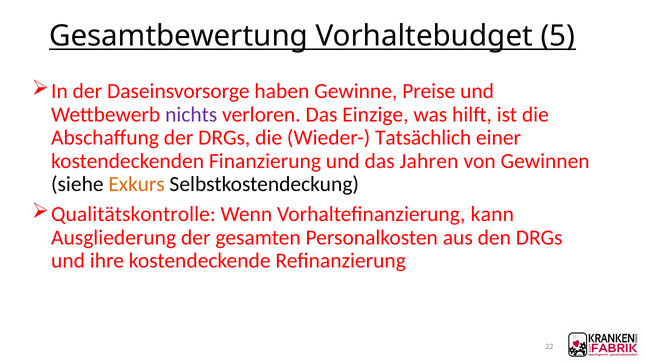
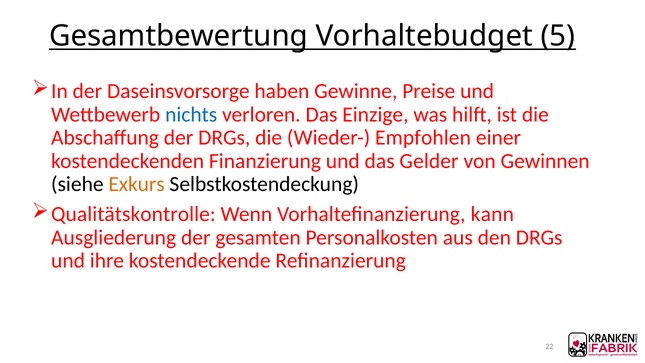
nichts colour: purple -> blue (191, 114)
Tatsächlich: Tatsächlich -> Empfohlen (423, 138)
Jahren: Jahren -> Gelder (429, 161)
